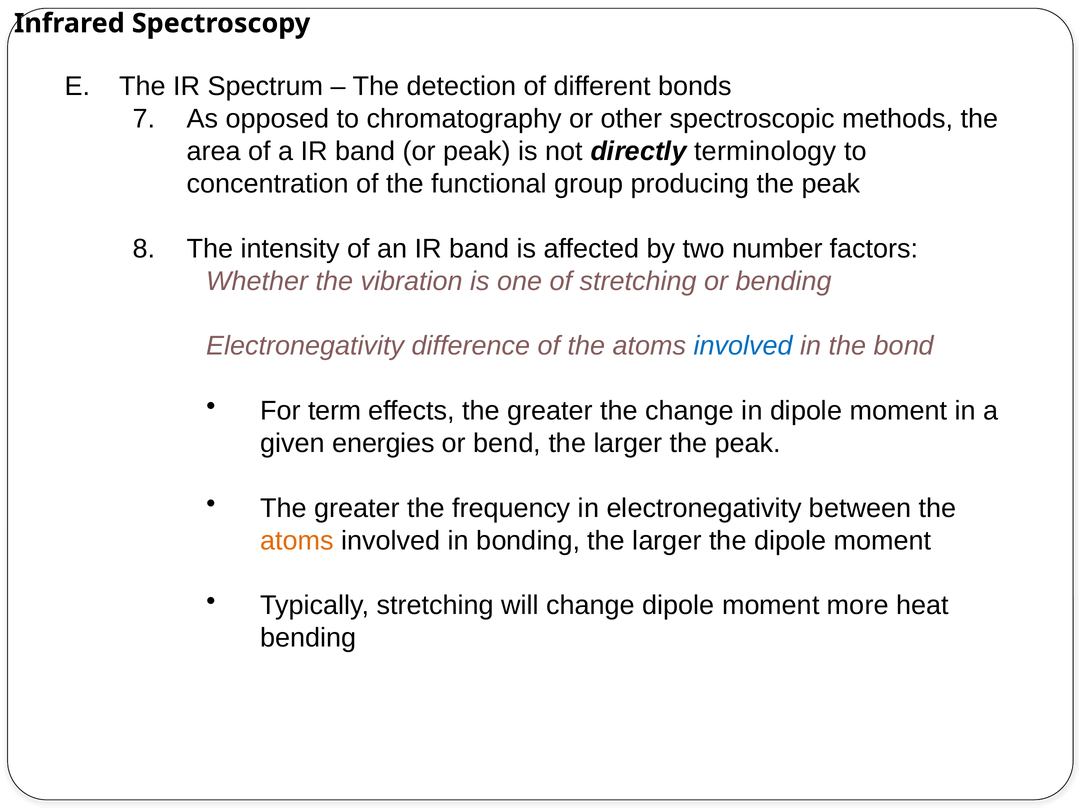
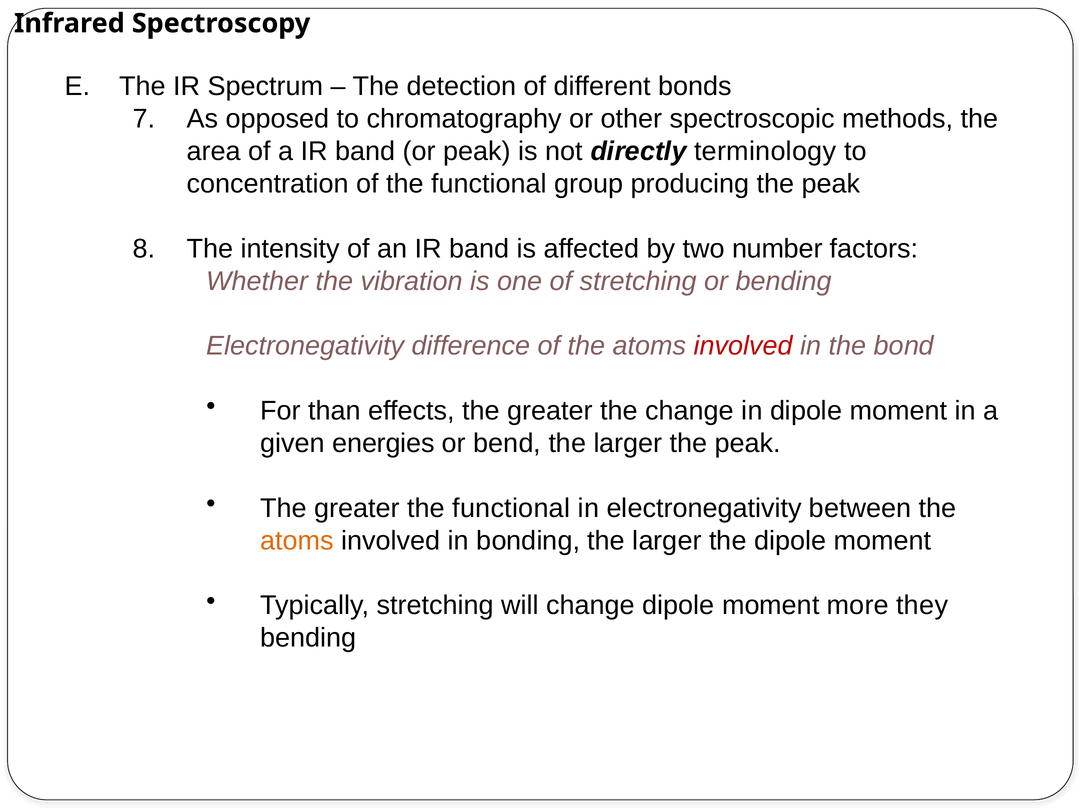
involved colour: blue -> red (743, 346)
term: term -> than (335, 411)
greater the frequency: frequency -> functional (511, 508)
heat: heat -> they (922, 605)
